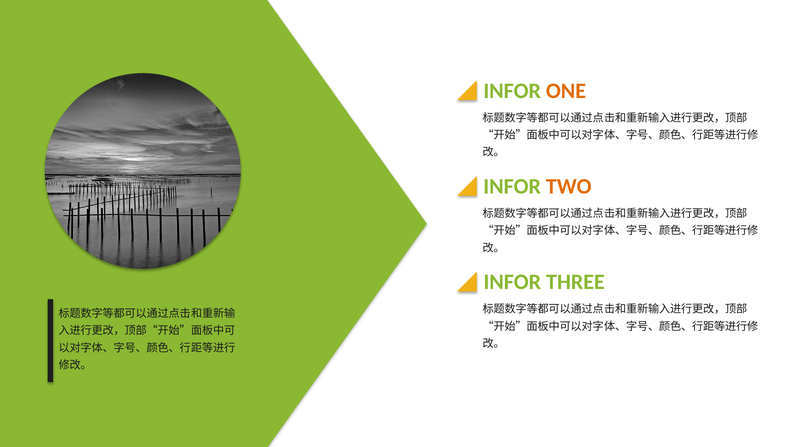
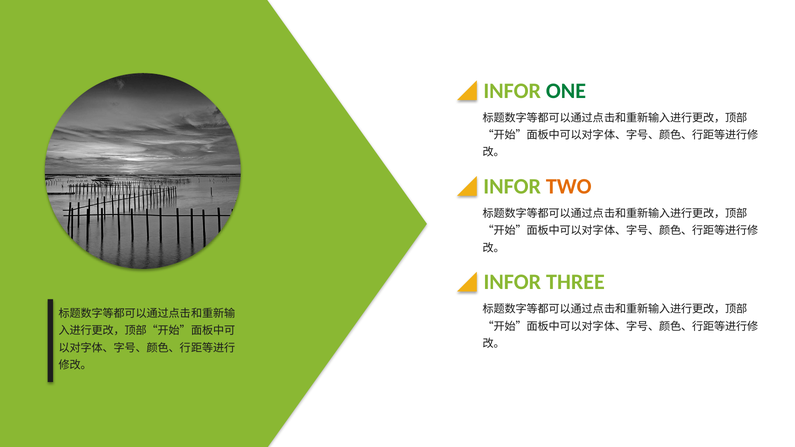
ONE colour: orange -> green (566, 91)
